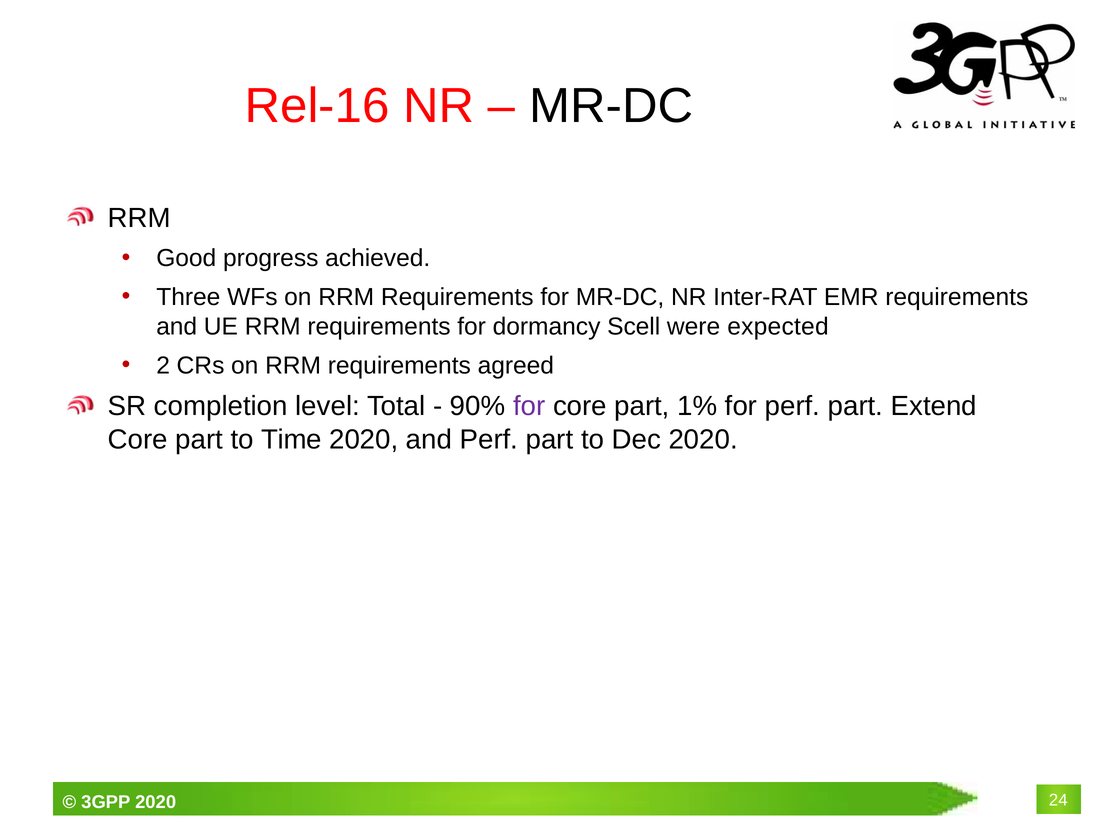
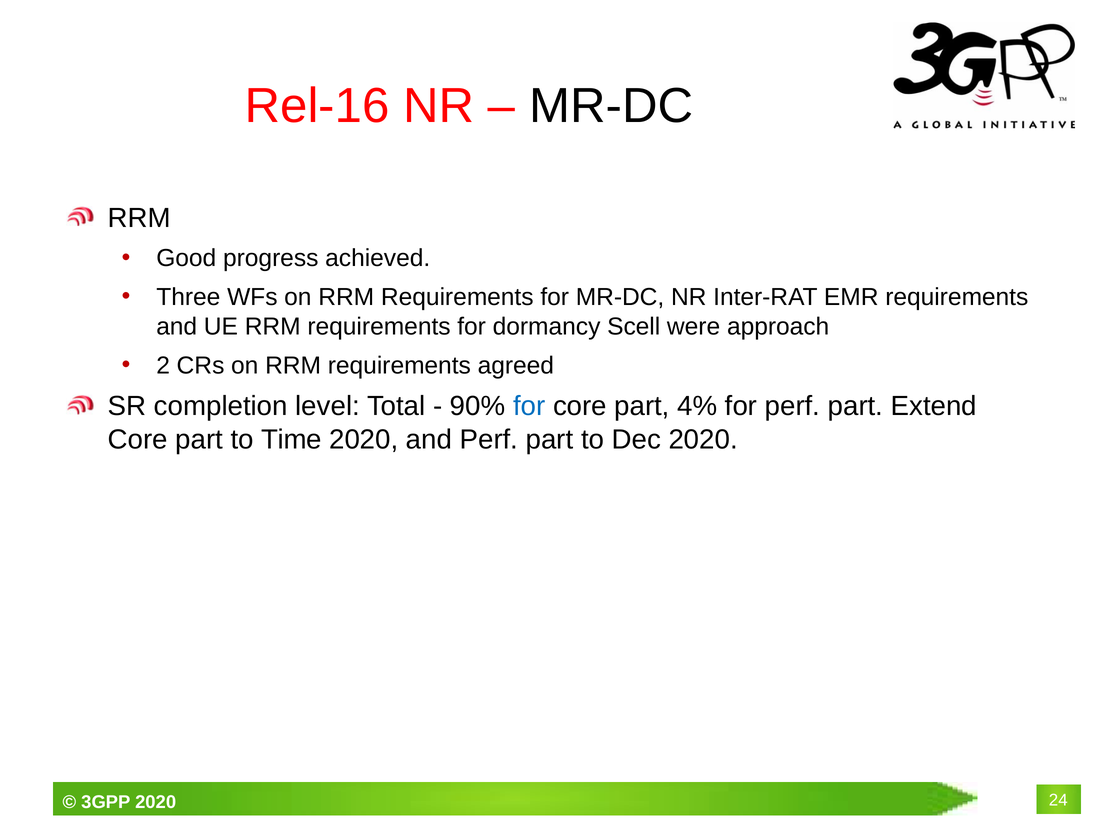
expected: expected -> approach (778, 326)
for colour: purple -> blue (529, 406)
1%: 1% -> 4% (697, 406)
